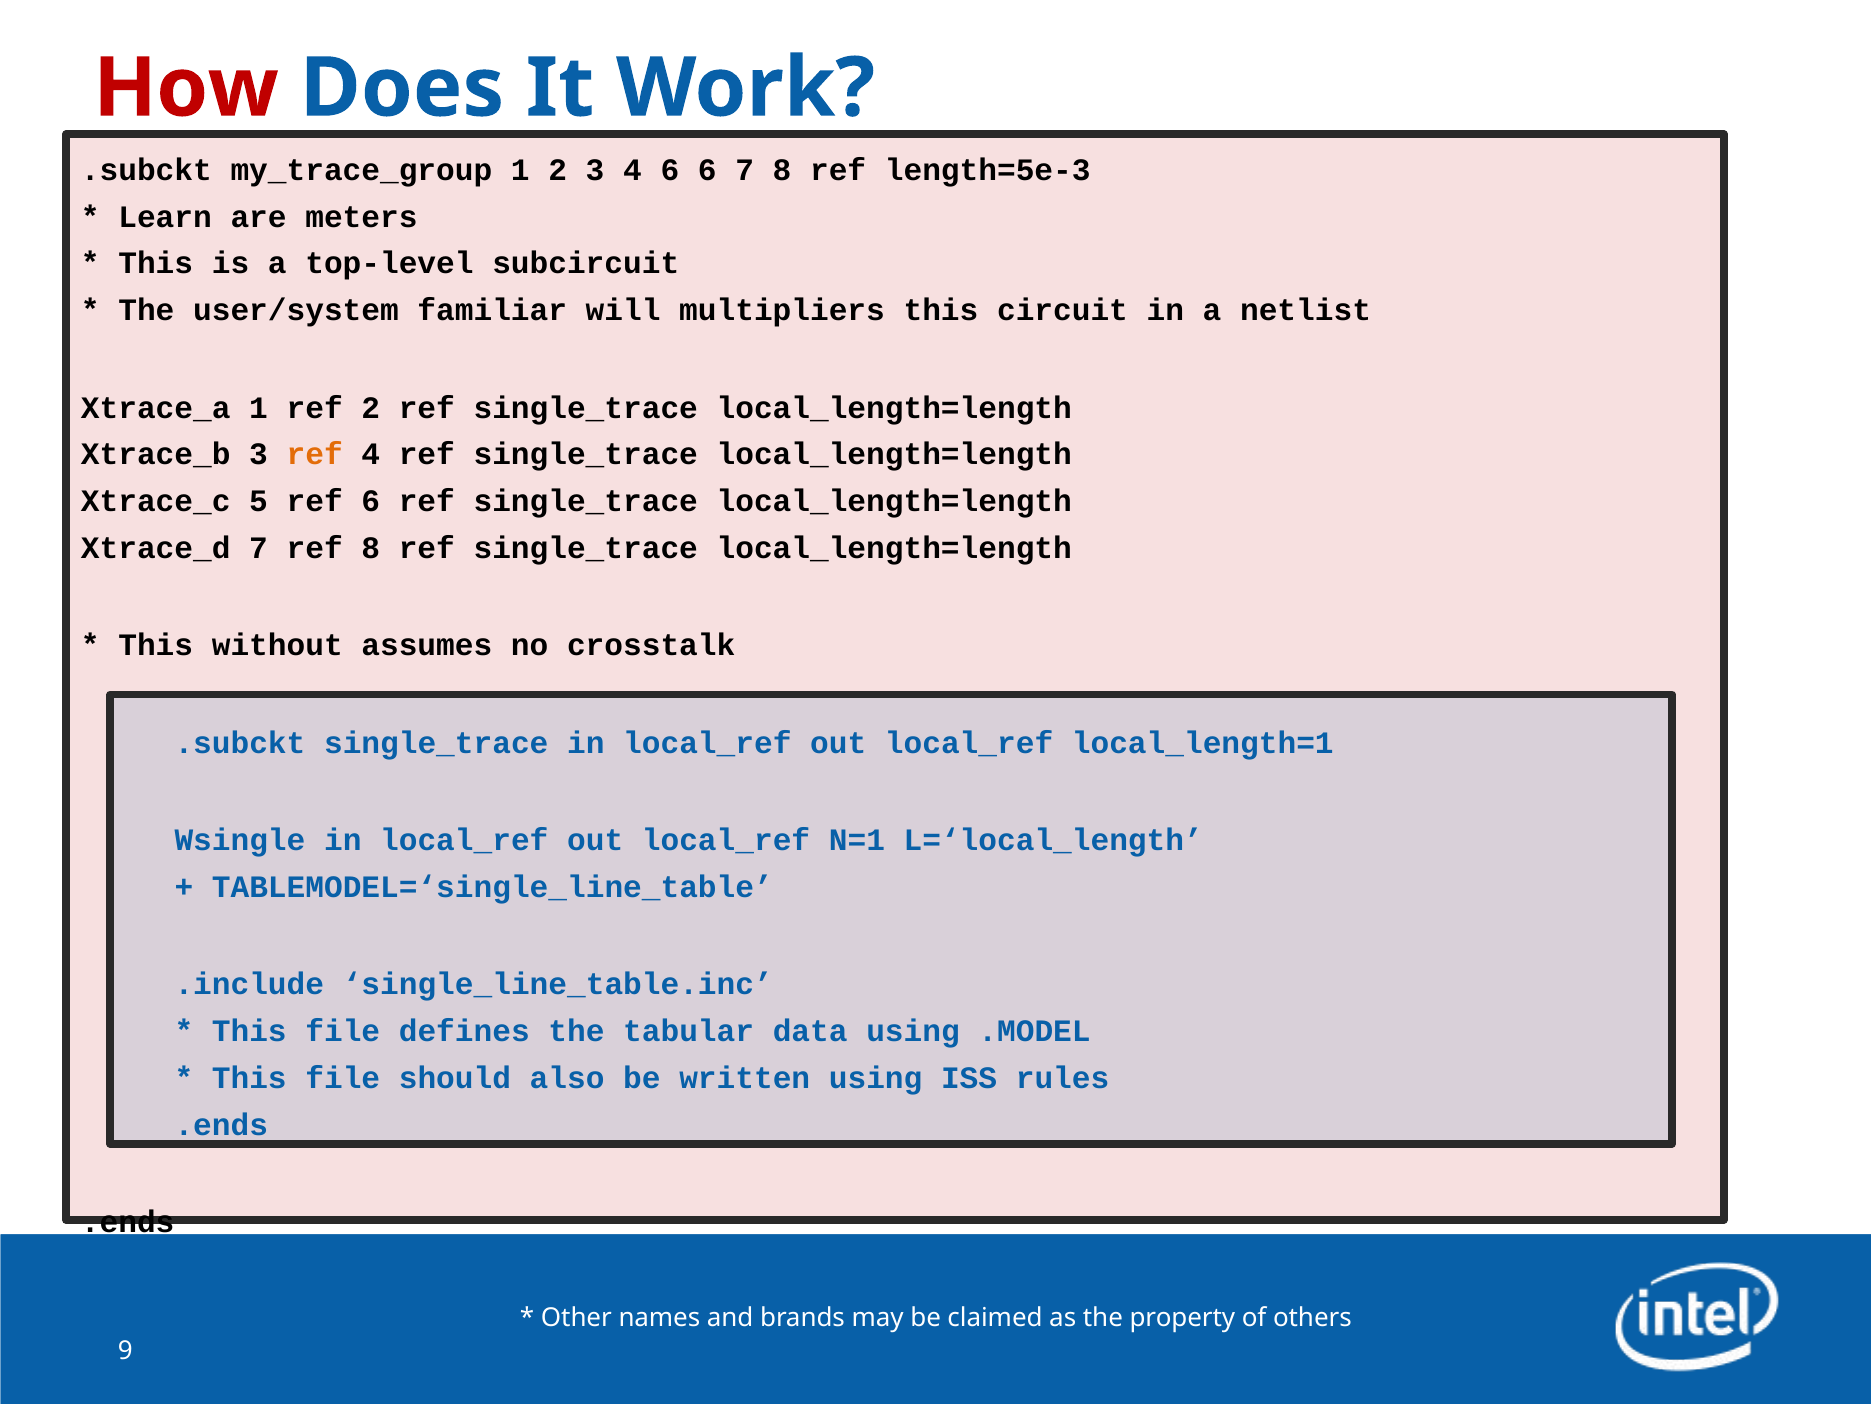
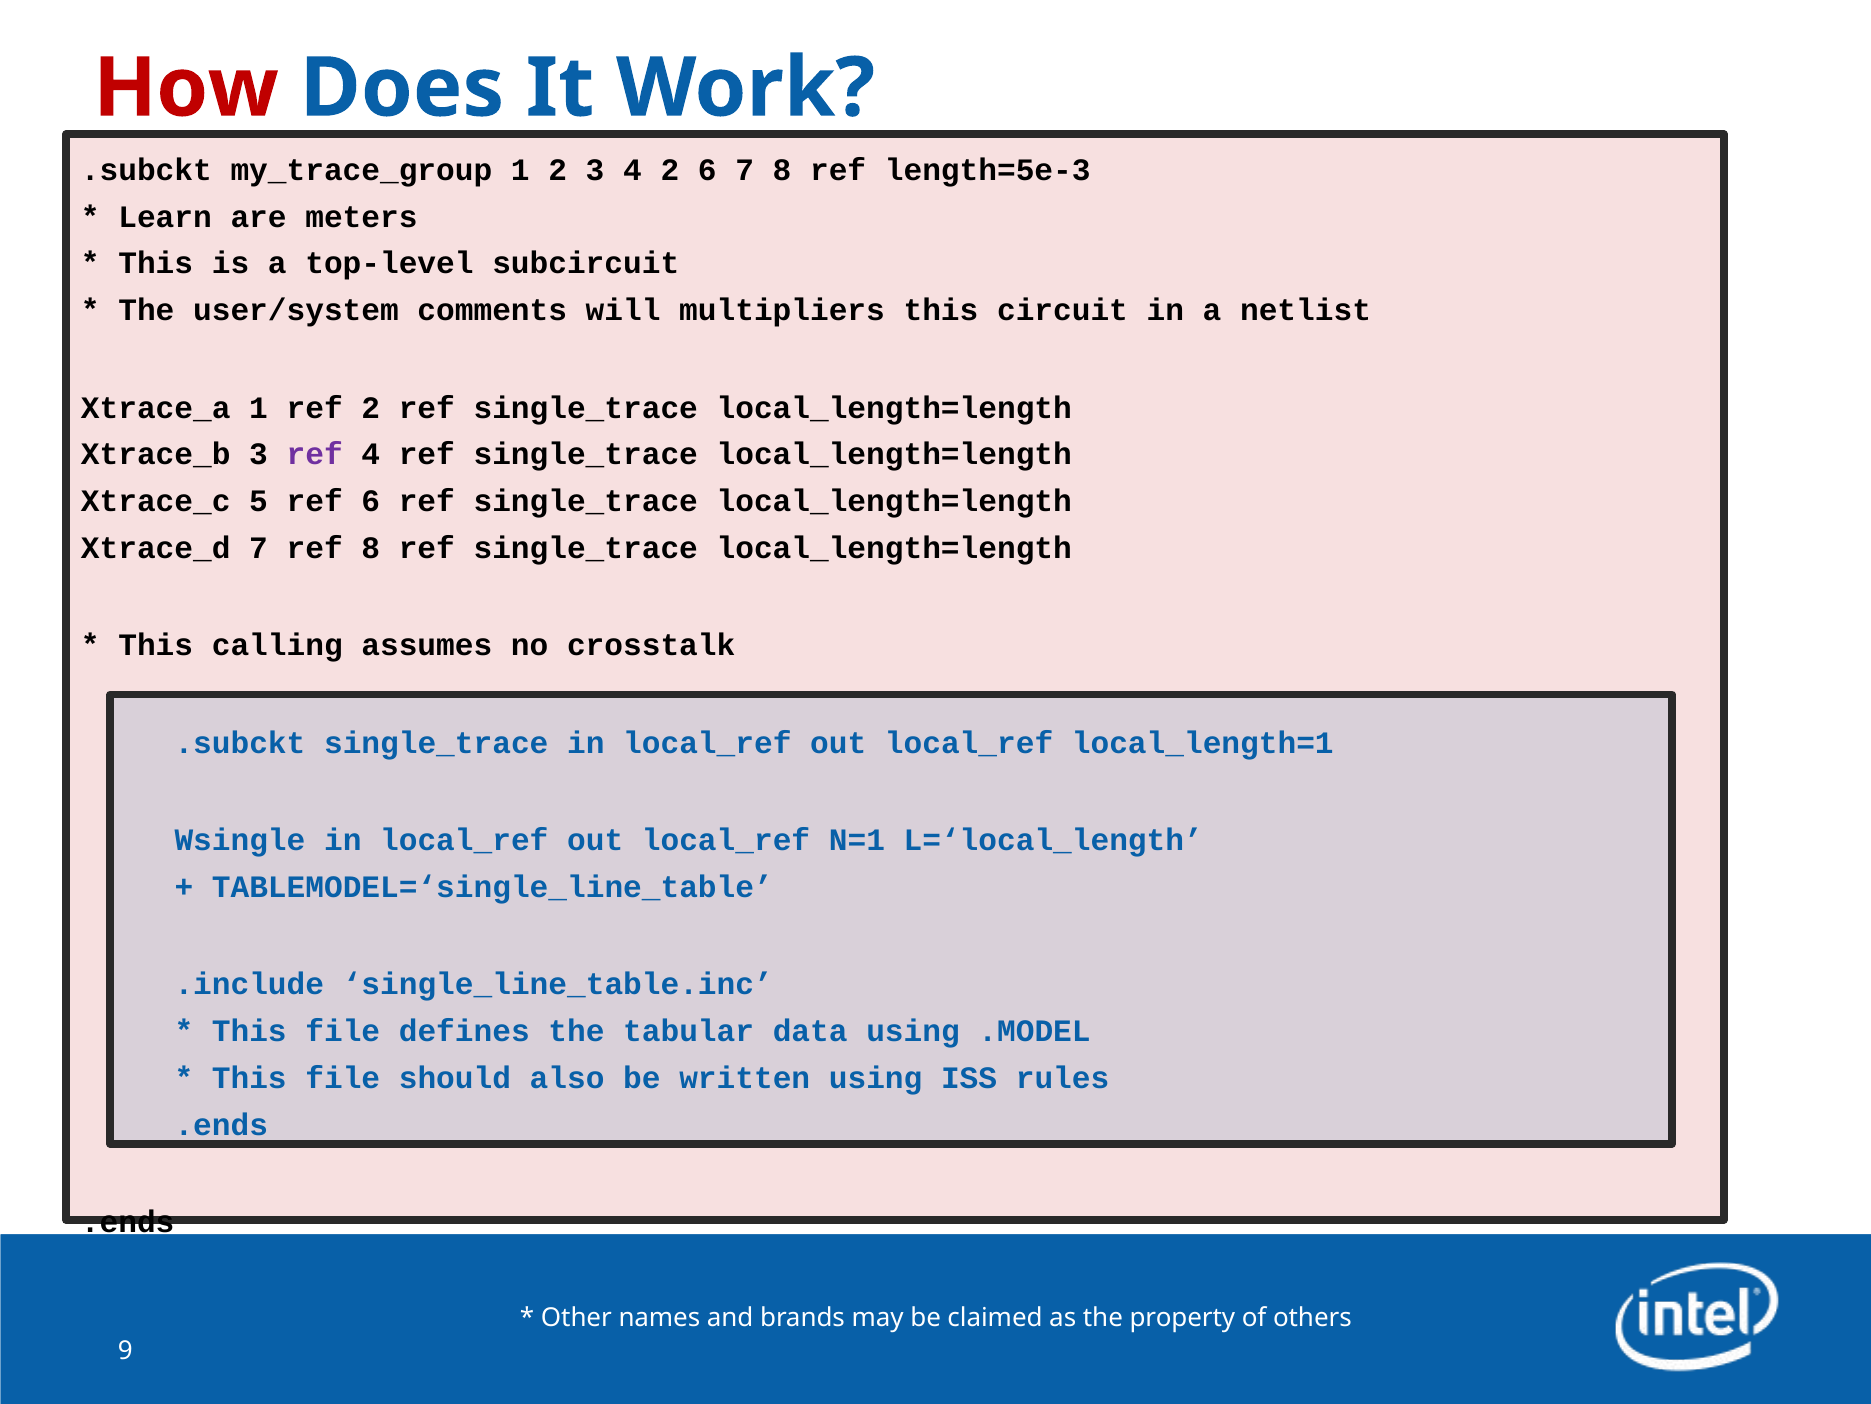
4 6: 6 -> 2 (670, 170)
familiar: familiar -> comments (492, 310)
ref colour: orange -> purple (315, 454)
without: without -> calling (277, 645)
